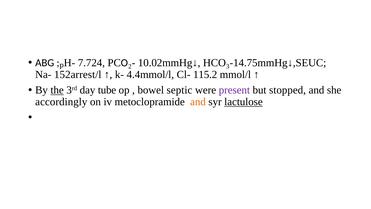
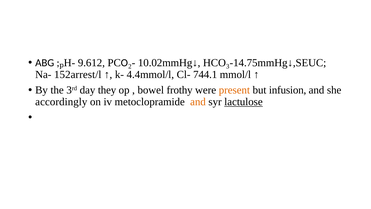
7.724: 7.724 -> 9.612 (91, 63)
115.2: 115.2 -> 744.1 (205, 74)
the underline: present -> none (57, 90)
tube: tube -> they (107, 90)
septic: septic -> frothy (180, 90)
present colour: purple -> orange (234, 90)
stopped: stopped -> infusion (288, 90)
